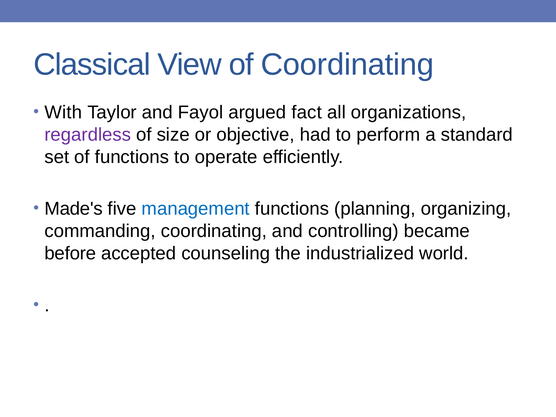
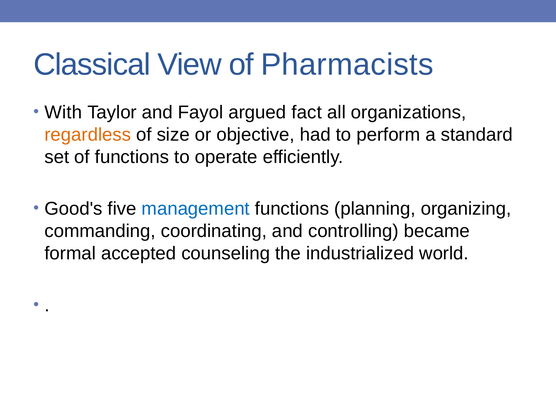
of Coordinating: Coordinating -> Pharmacists (347, 65)
regardless colour: purple -> orange (88, 135)
Made's: Made's -> Good's (74, 209)
before: before -> formal (70, 253)
